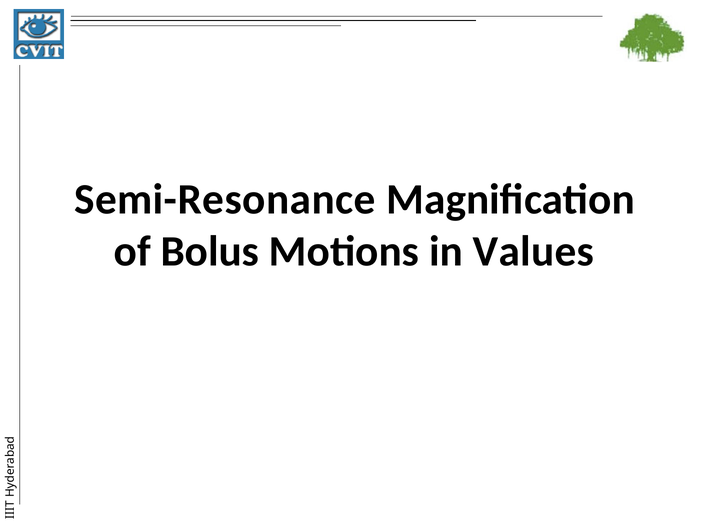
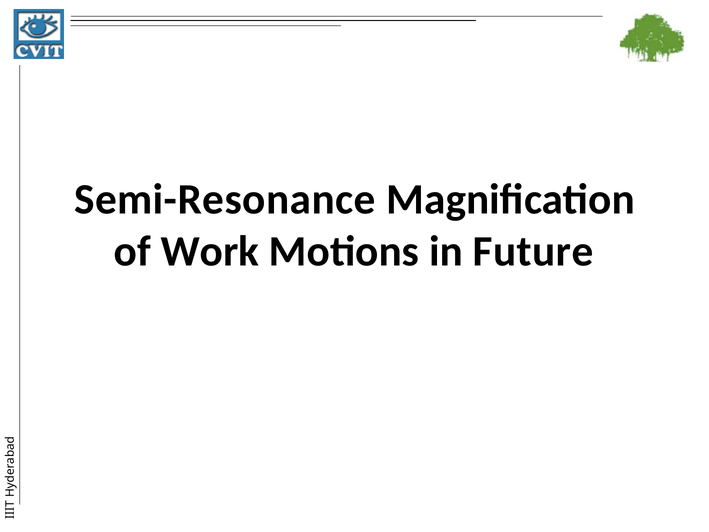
Bolus: Bolus -> Work (210, 251)
Values: Values -> Future (533, 251)
